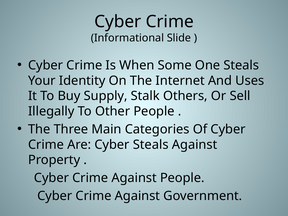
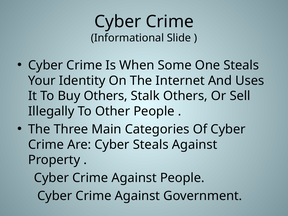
Buy Supply: Supply -> Others (106, 96)
